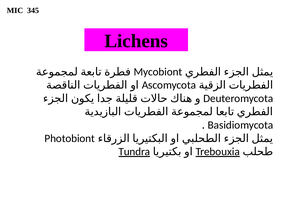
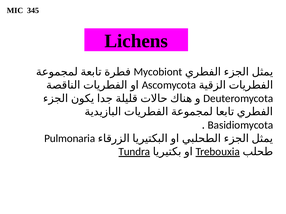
Photobiont: Photobiont -> Pulmonaria (70, 139)
